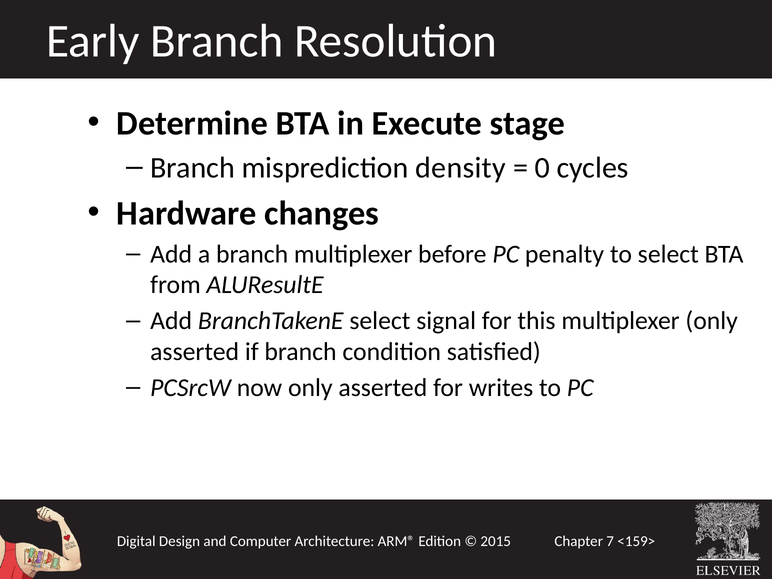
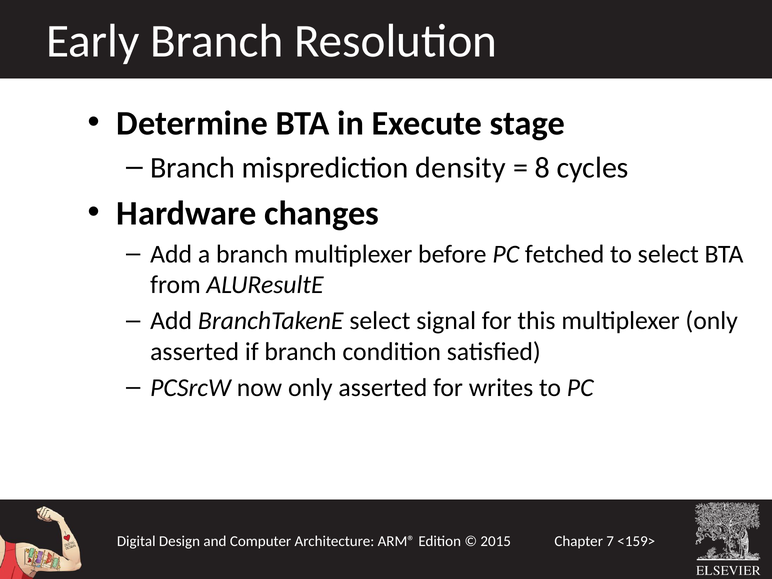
0: 0 -> 8 (542, 168)
penalty: penalty -> fetched (565, 254)
